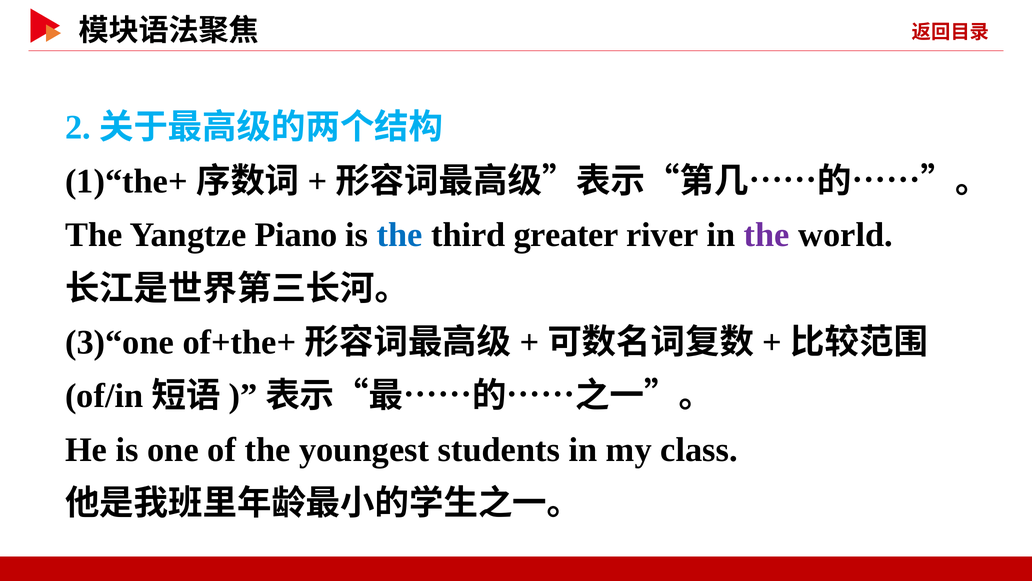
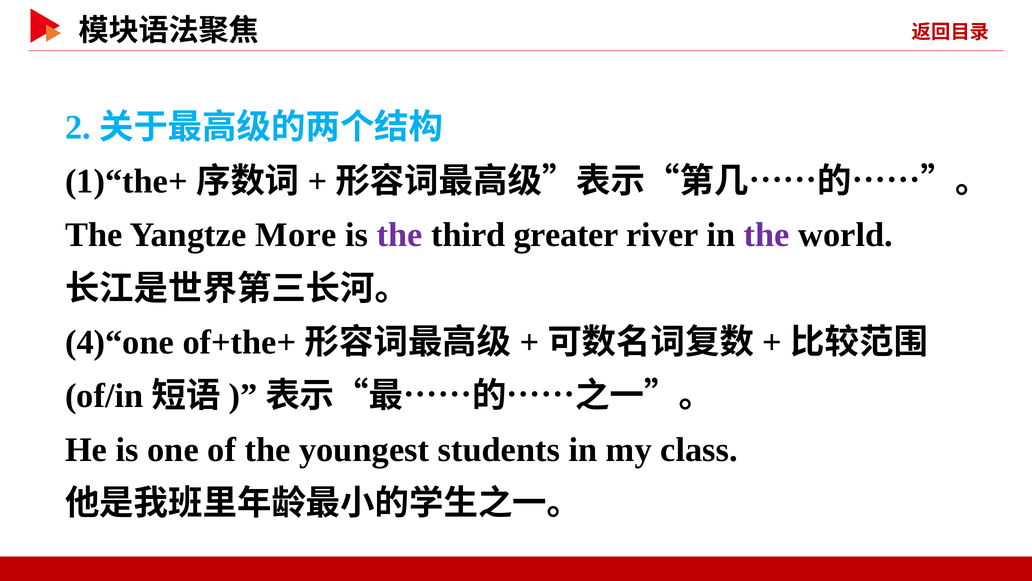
Piano: Piano -> More (296, 235)
the colour: blue -> purple (400, 235)
3)“one: 3)“one -> 4)“one (119, 342)
